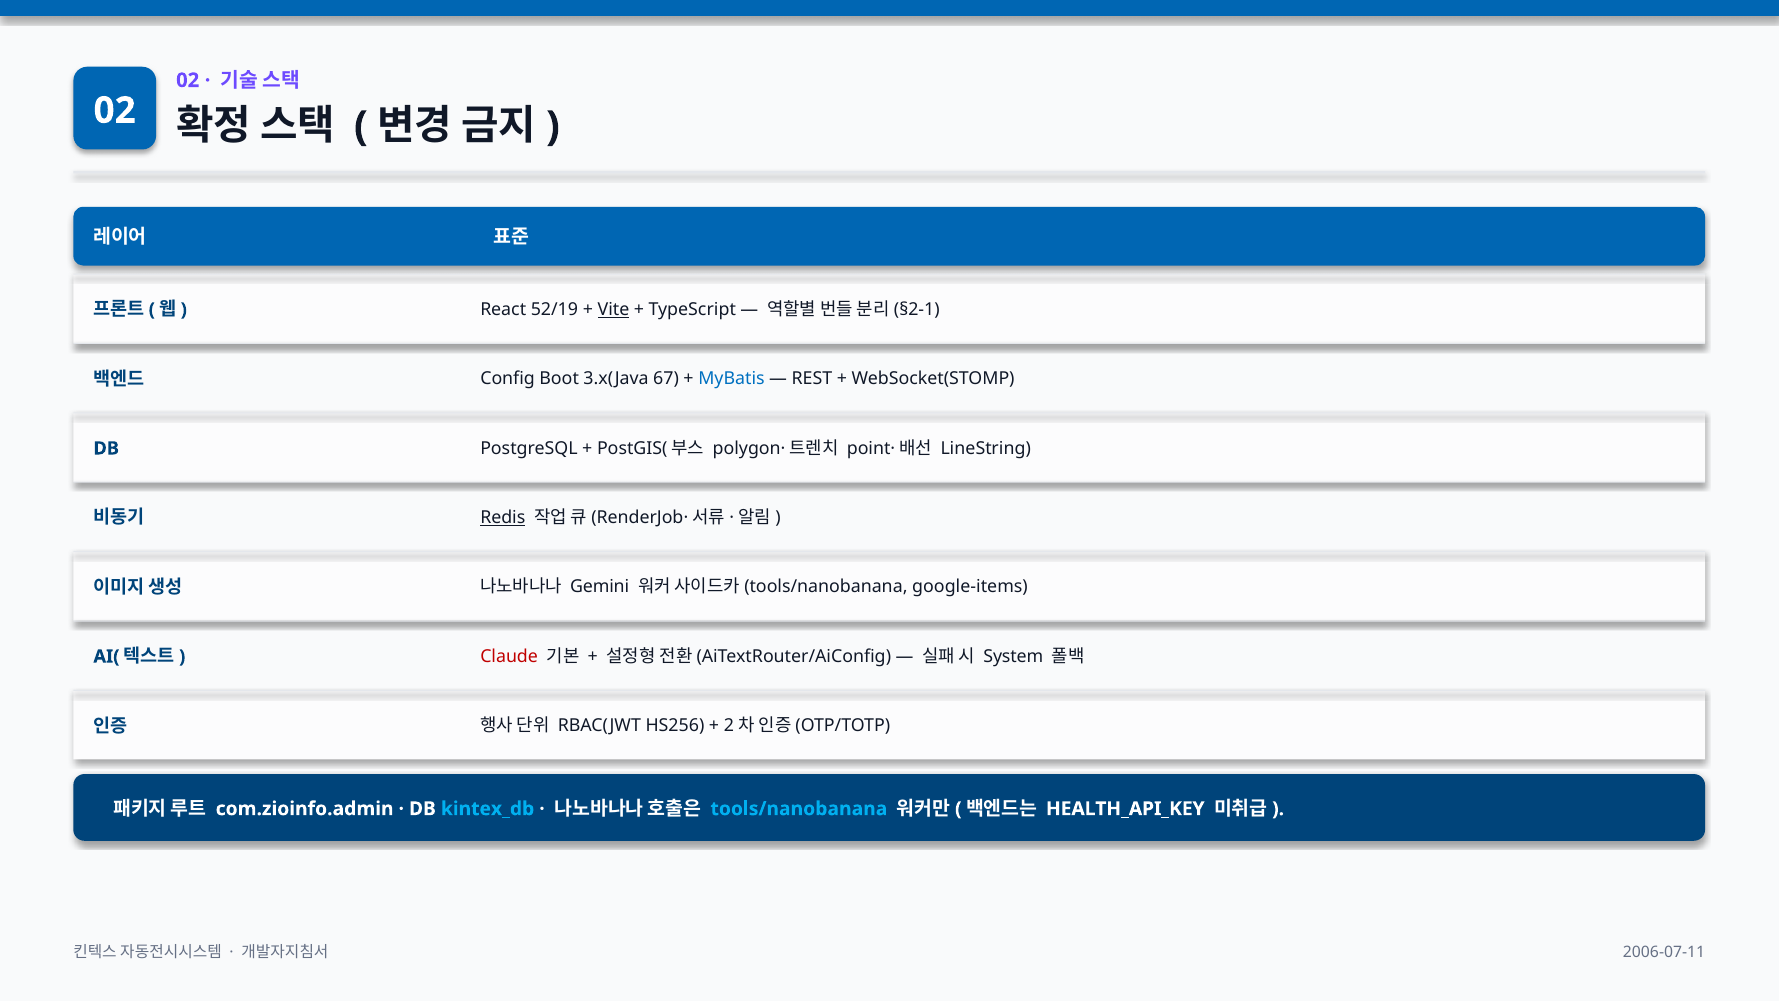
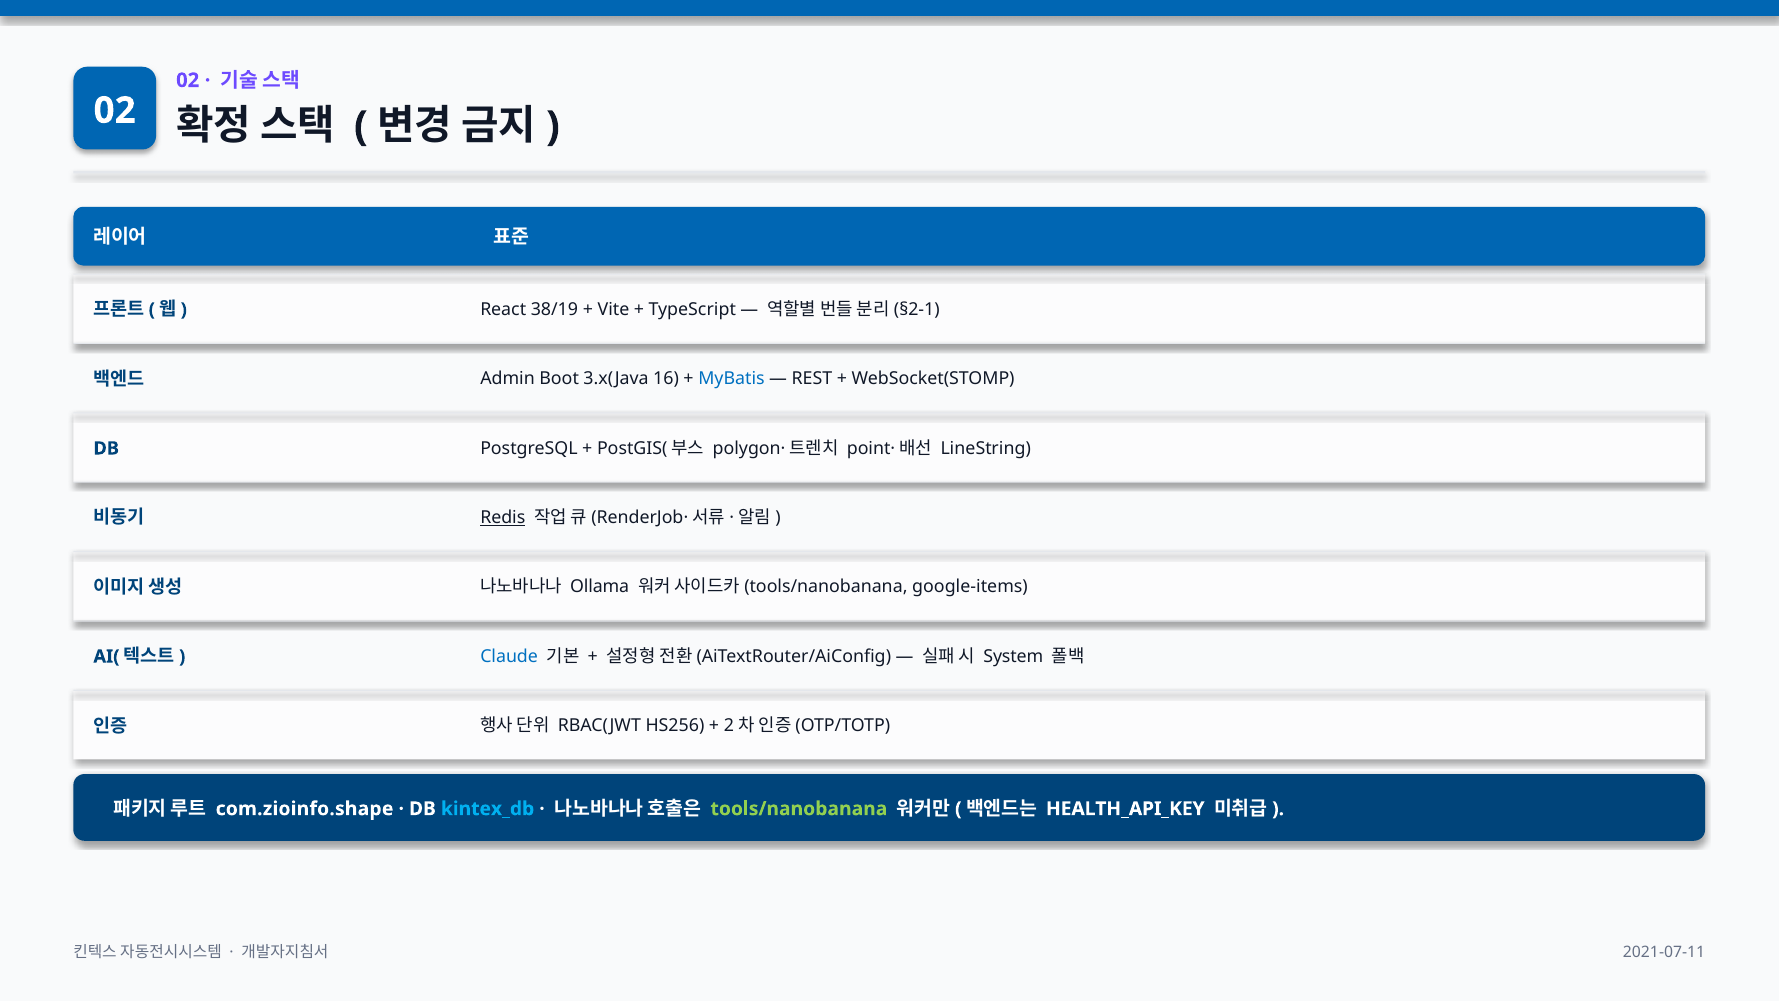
52/19: 52/19 -> 38/19 (554, 309)
Vite underline: present -> none (613, 309)
Config: Config -> Admin (508, 379)
67: 67 -> 16 (666, 379)
Gemini: Gemini -> Ollama (600, 587)
Claude colour: red -> blue (509, 656)
com.zioinfo.admin: com.zioinfo.admin -> com.zioinfo.shape (304, 809)
tools/nanobanana colour: light blue -> light green (799, 809)
2006-07-11: 2006-07-11 -> 2021-07-11 (1664, 952)
